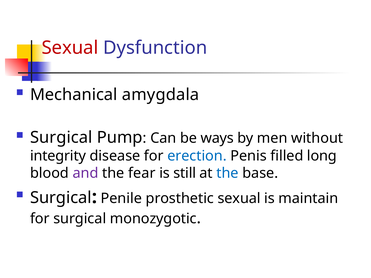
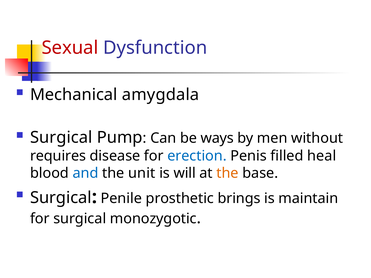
integrity: integrity -> requires (58, 156)
long: long -> heal (322, 156)
and colour: purple -> blue (85, 173)
fear: fear -> unit (142, 173)
still: still -> will (185, 173)
the colour: blue -> orange (227, 173)
prosthetic sexual: sexual -> brings (239, 199)
